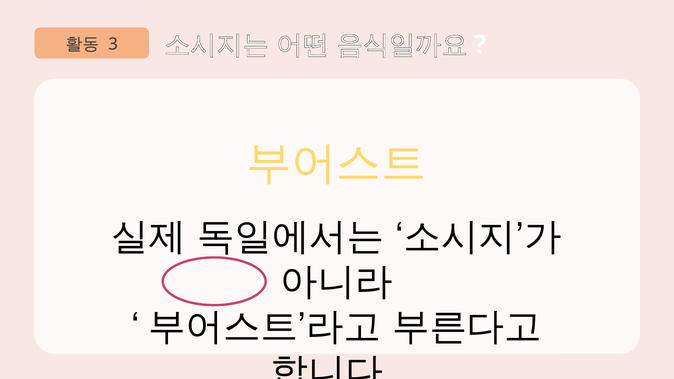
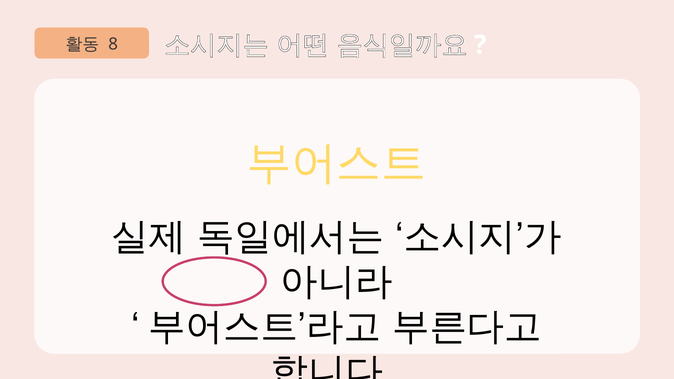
3: 3 -> 8 (113, 44)
